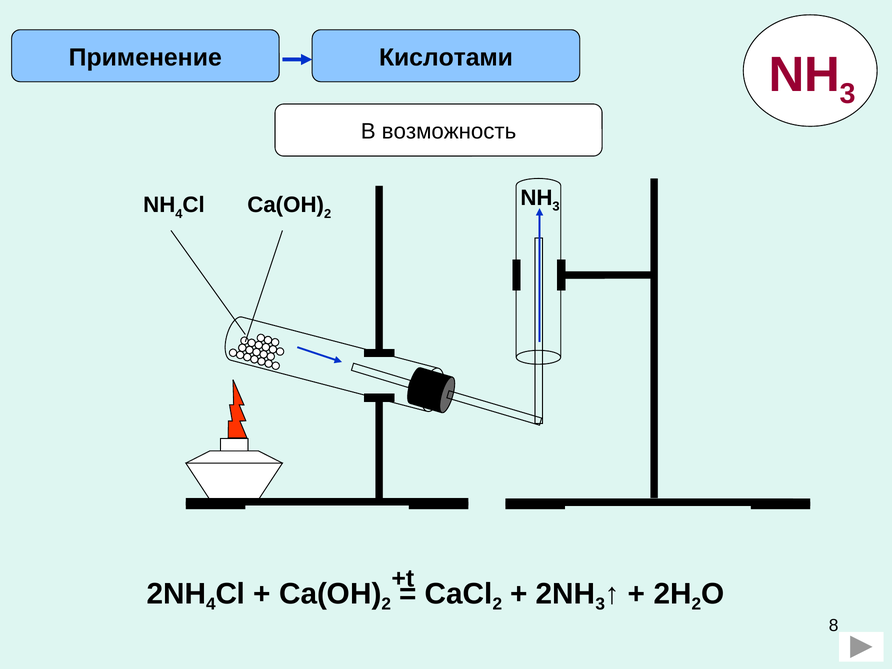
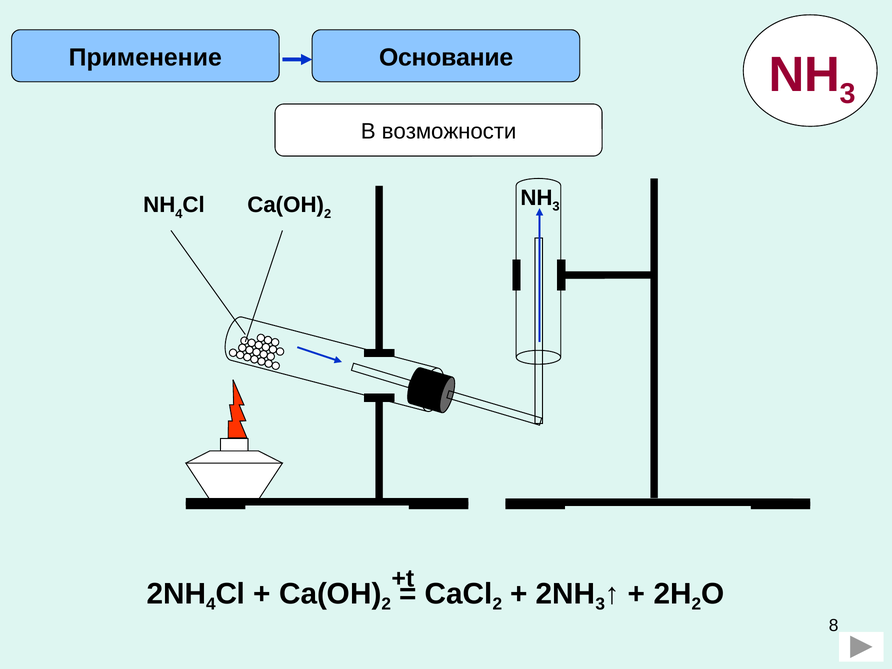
Кислотами: Кислотами -> Основание (446, 57)
возможность: возможность -> возможности (449, 132)
